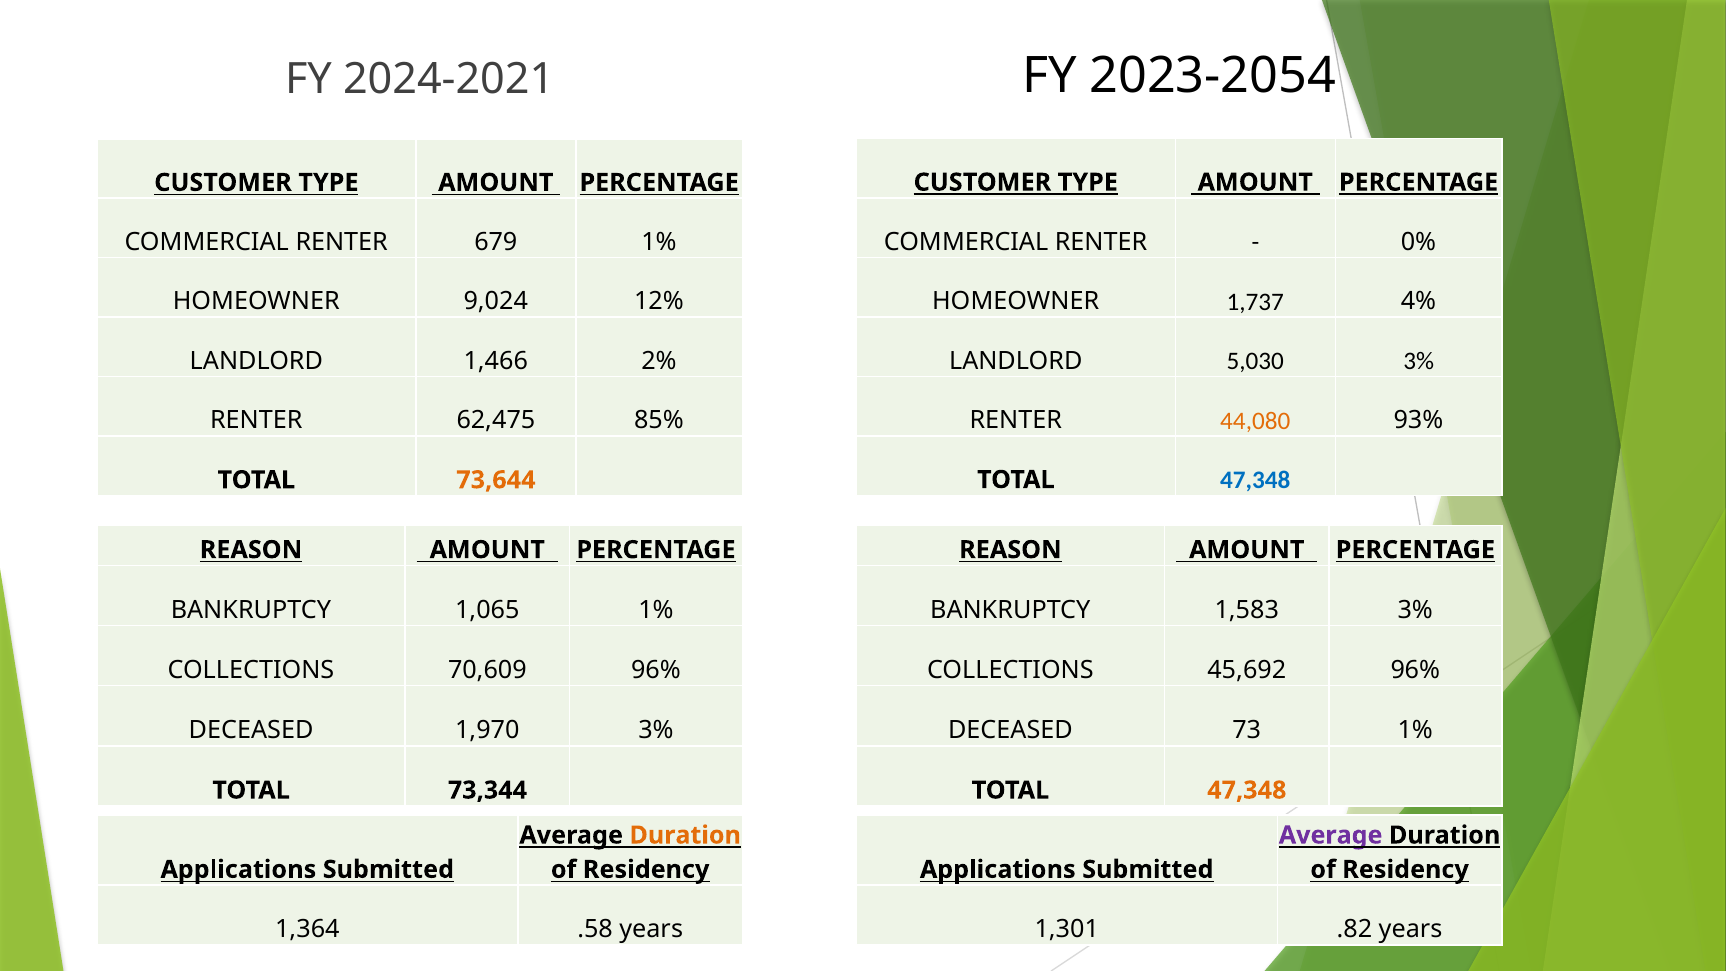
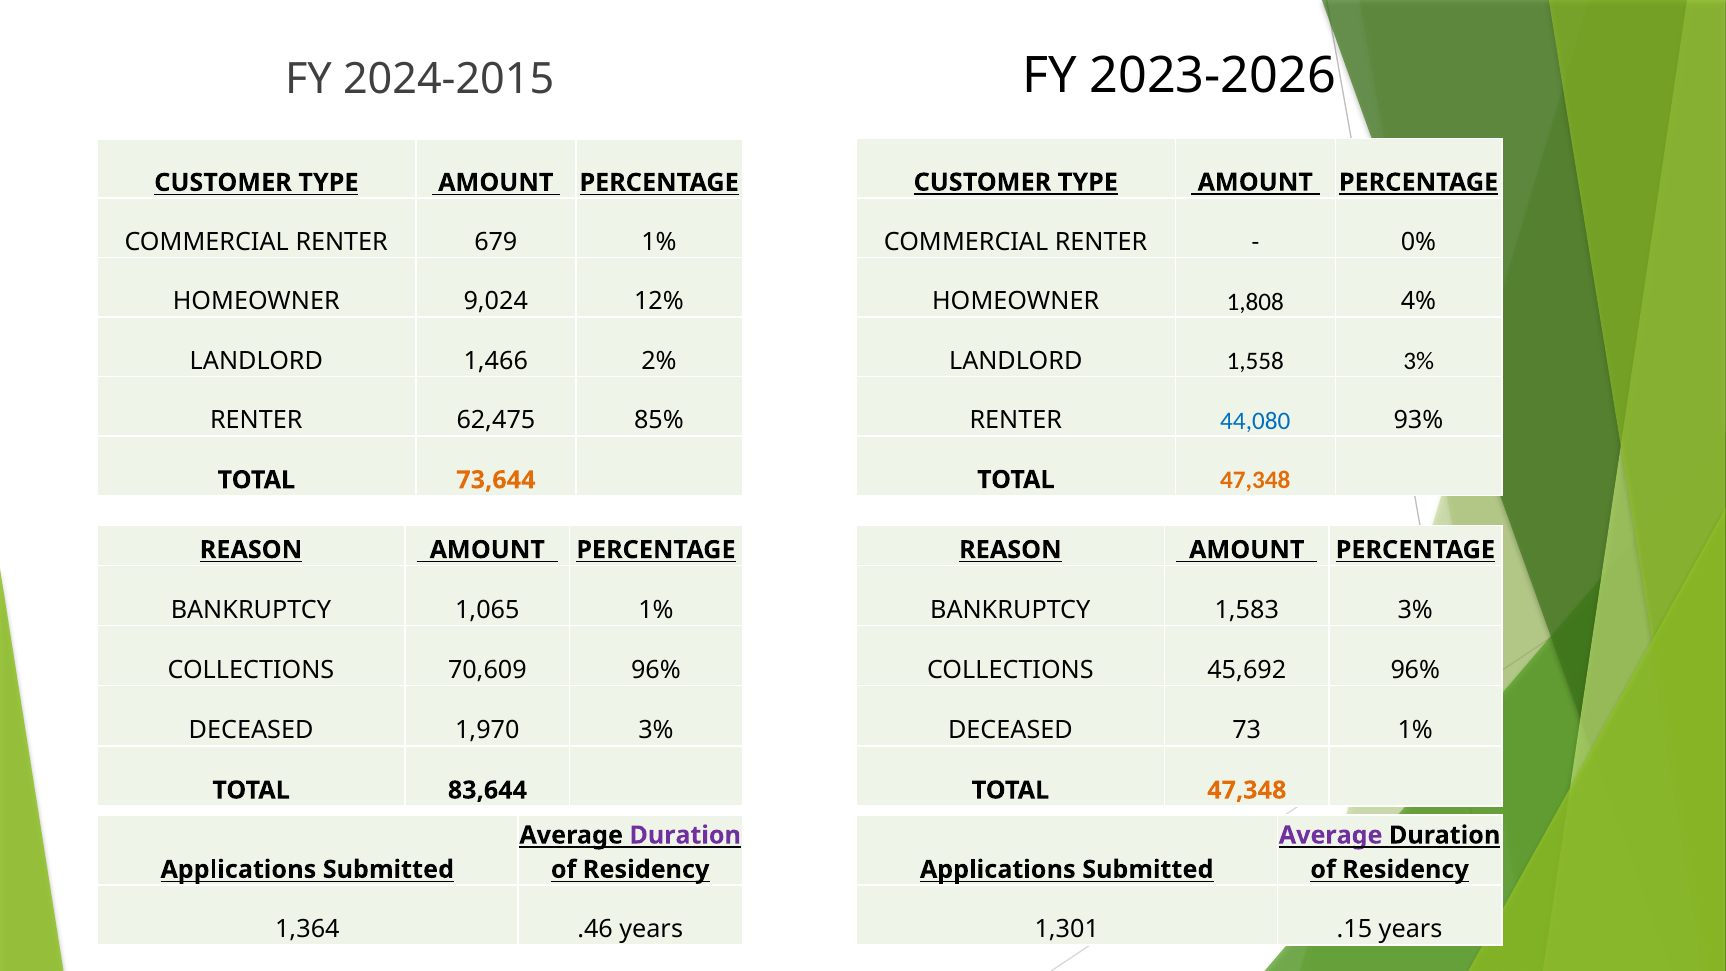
2023-2054: 2023-2054 -> 2023-2026 (1213, 76)
2024-2021: 2024-2021 -> 2024-2015 (449, 80)
1,737: 1,737 -> 1,808 (1255, 302)
5,030: 5,030 -> 1,558 (1255, 361)
44,080 colour: orange -> blue (1255, 421)
47,348 colour: blue -> orange (1255, 480)
73,344: 73,344 -> 83,644 (487, 790)
Duration colour: orange -> purple (685, 835)
.58: .58 -> .46 (595, 929)
.82: .82 -> .15 (1354, 929)
